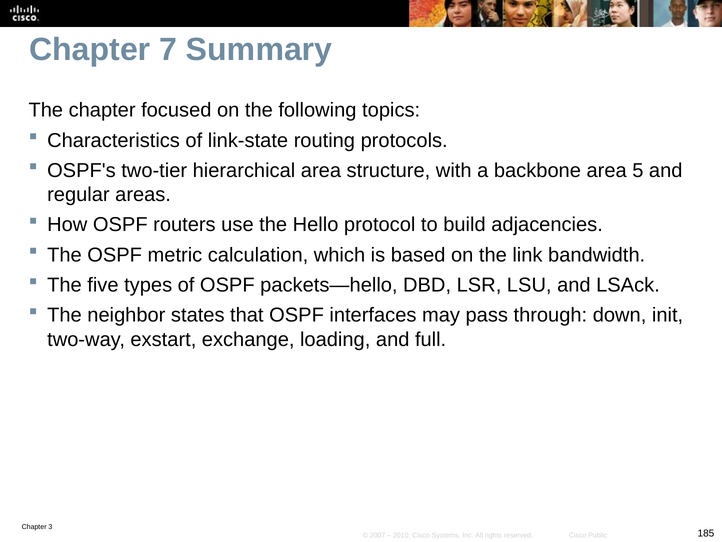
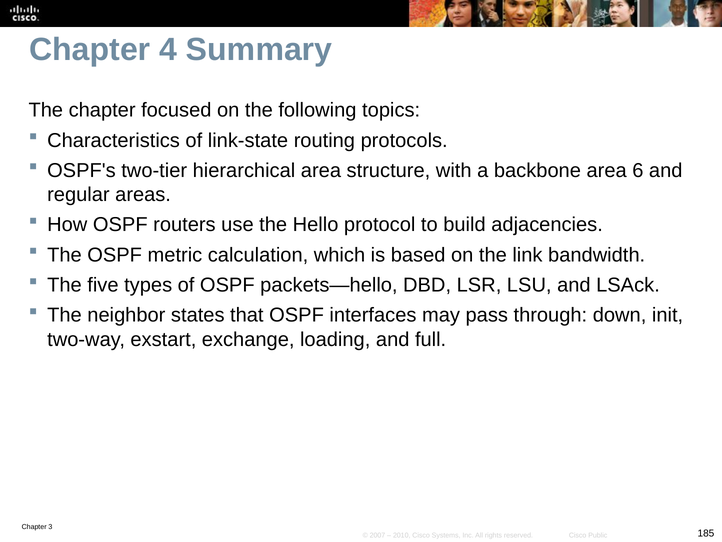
7: 7 -> 4 (168, 50)
5: 5 -> 6 (638, 170)
